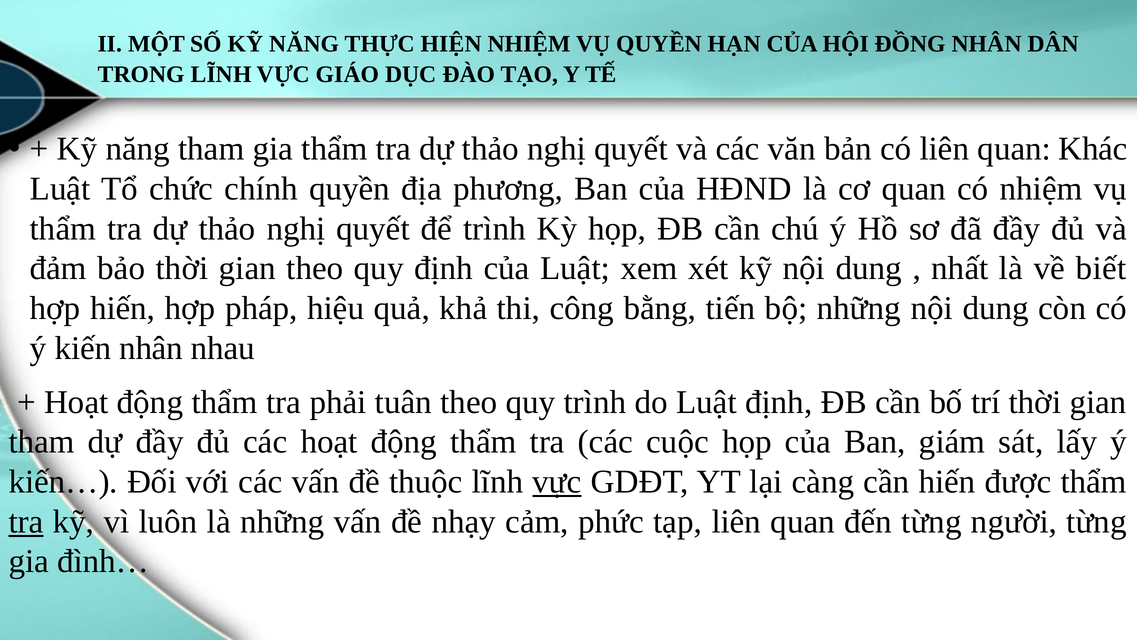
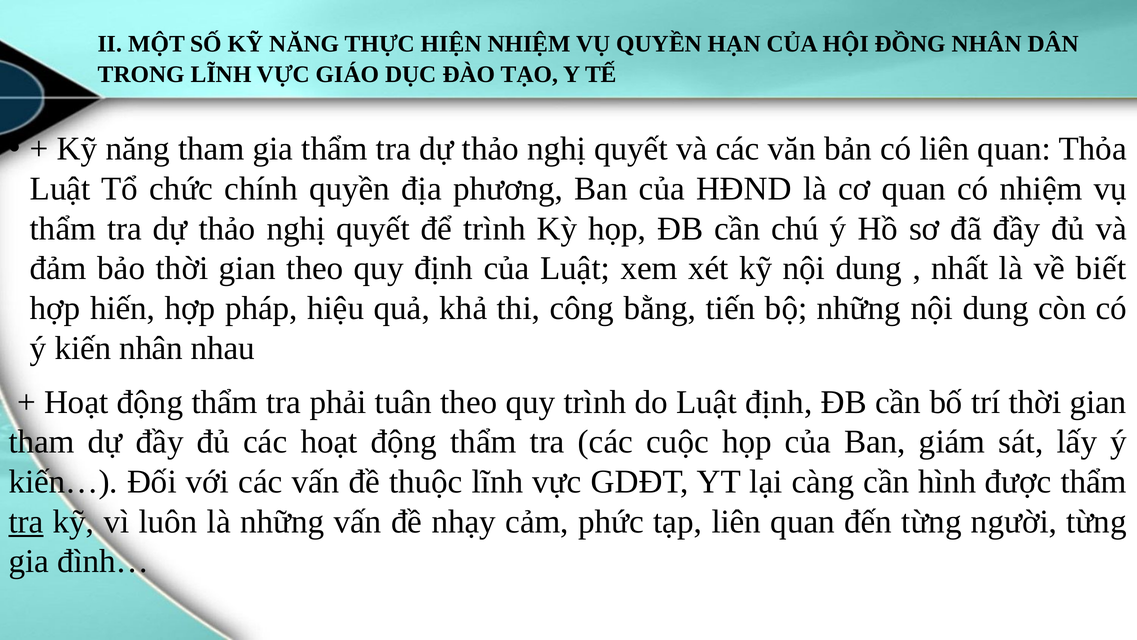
Khác: Khác -> Thỏa (1093, 149)
vực underline: present -> none (557, 481)
cần hiến: hiến -> hình (947, 481)
